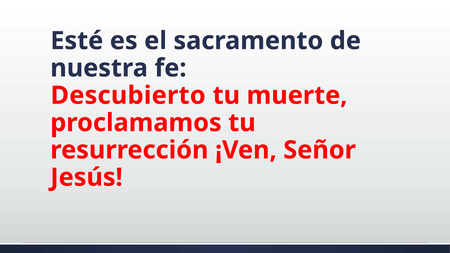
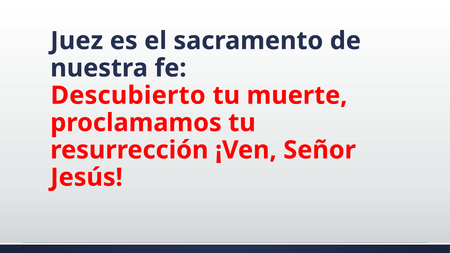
Esté: Esté -> Juez (77, 41)
